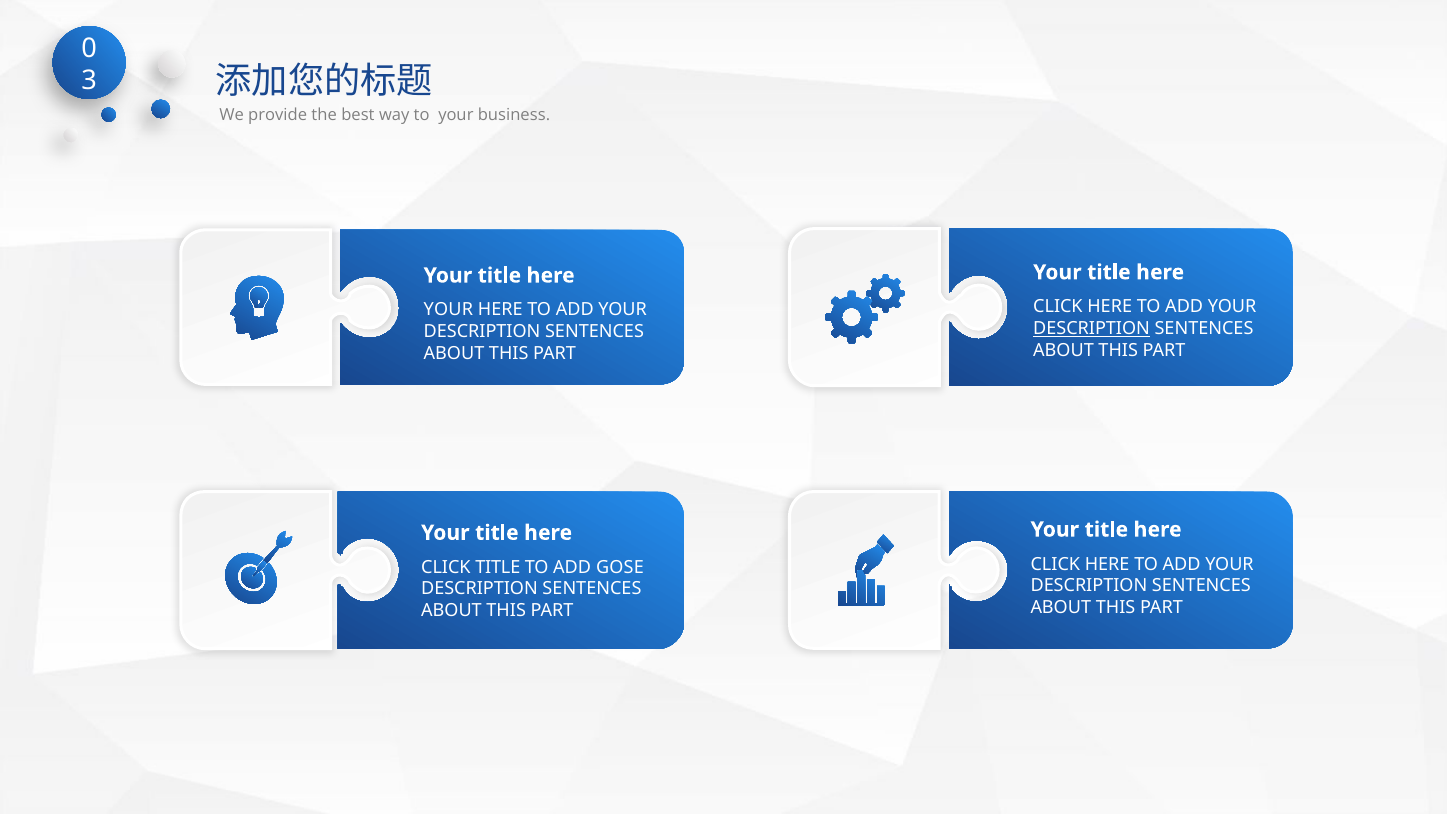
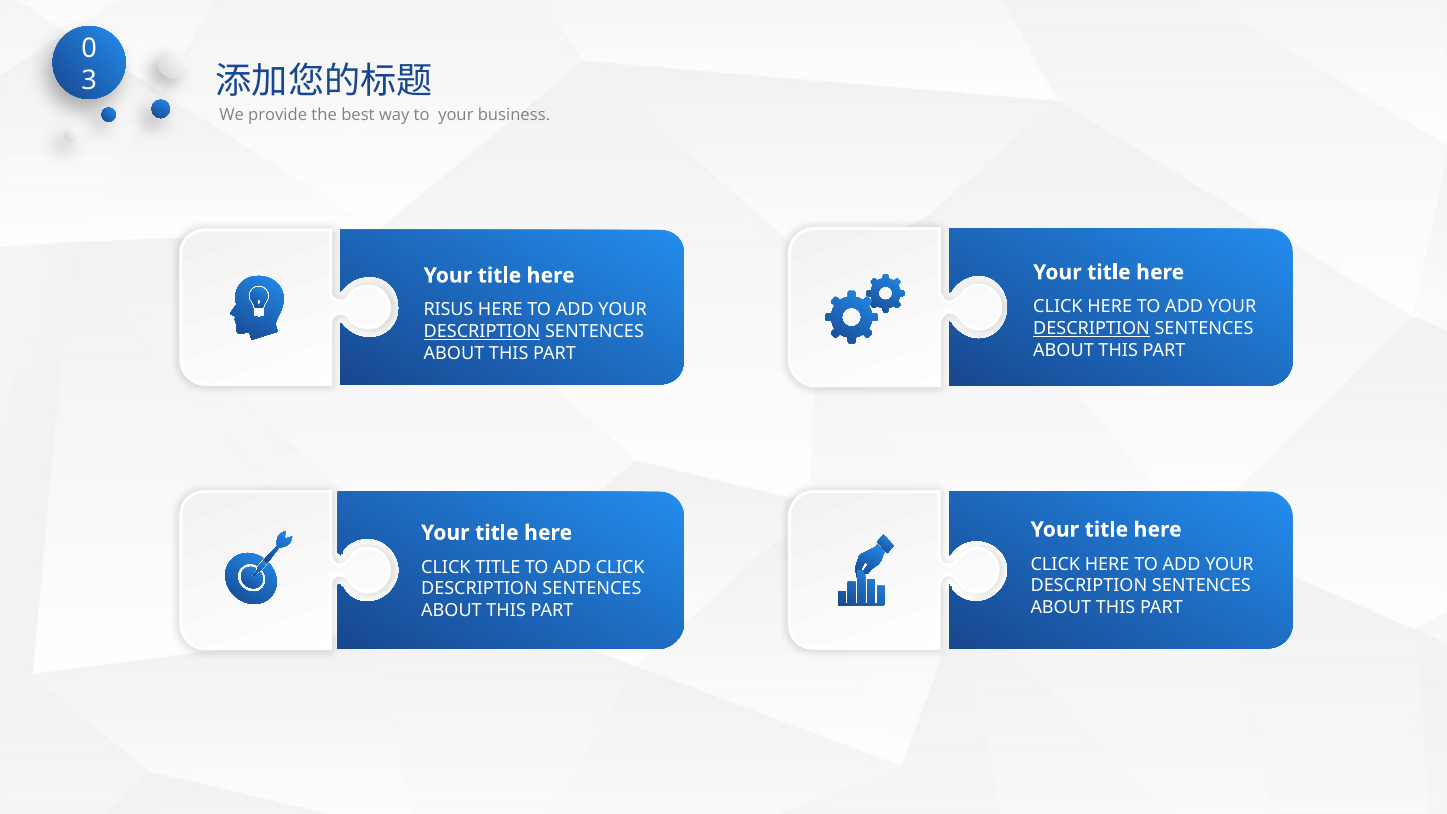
YOUR: YOUR -> RISUS (449, 310)
DESCRIPTION underline: none -> present (482, 332)
ADD GOSE: GOSE -> CLICK (620, 567)
